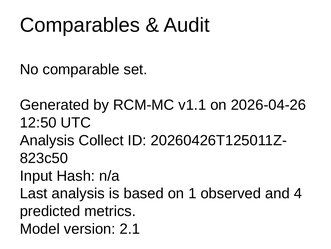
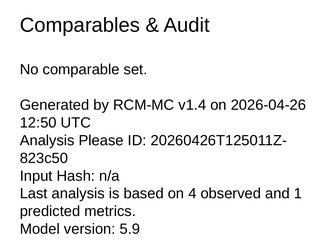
v1.1: v1.1 -> v1.4 (192, 105)
Collect: Collect -> Please (101, 140)
1: 1 -> 4 (192, 193)
4: 4 -> 1 (298, 193)
2.1: 2.1 -> 5.9 (130, 228)
